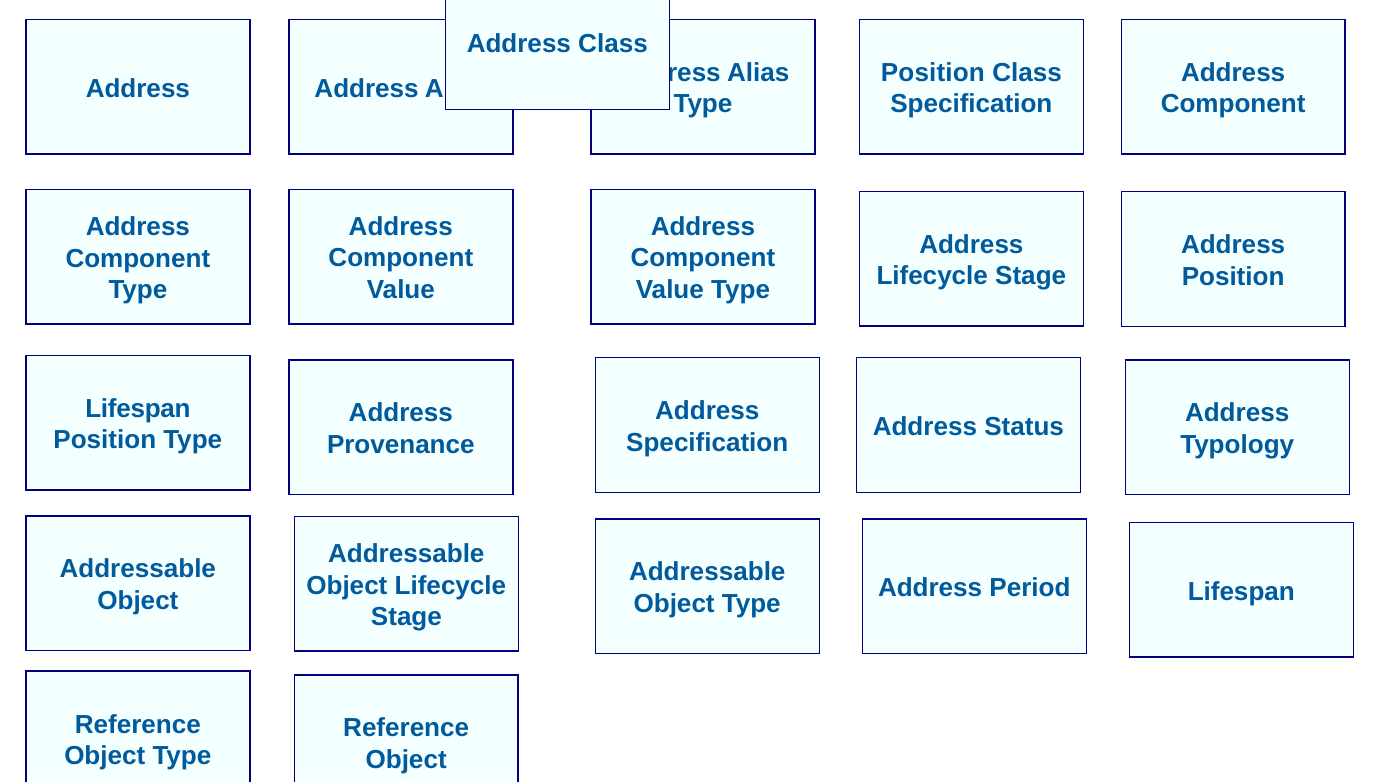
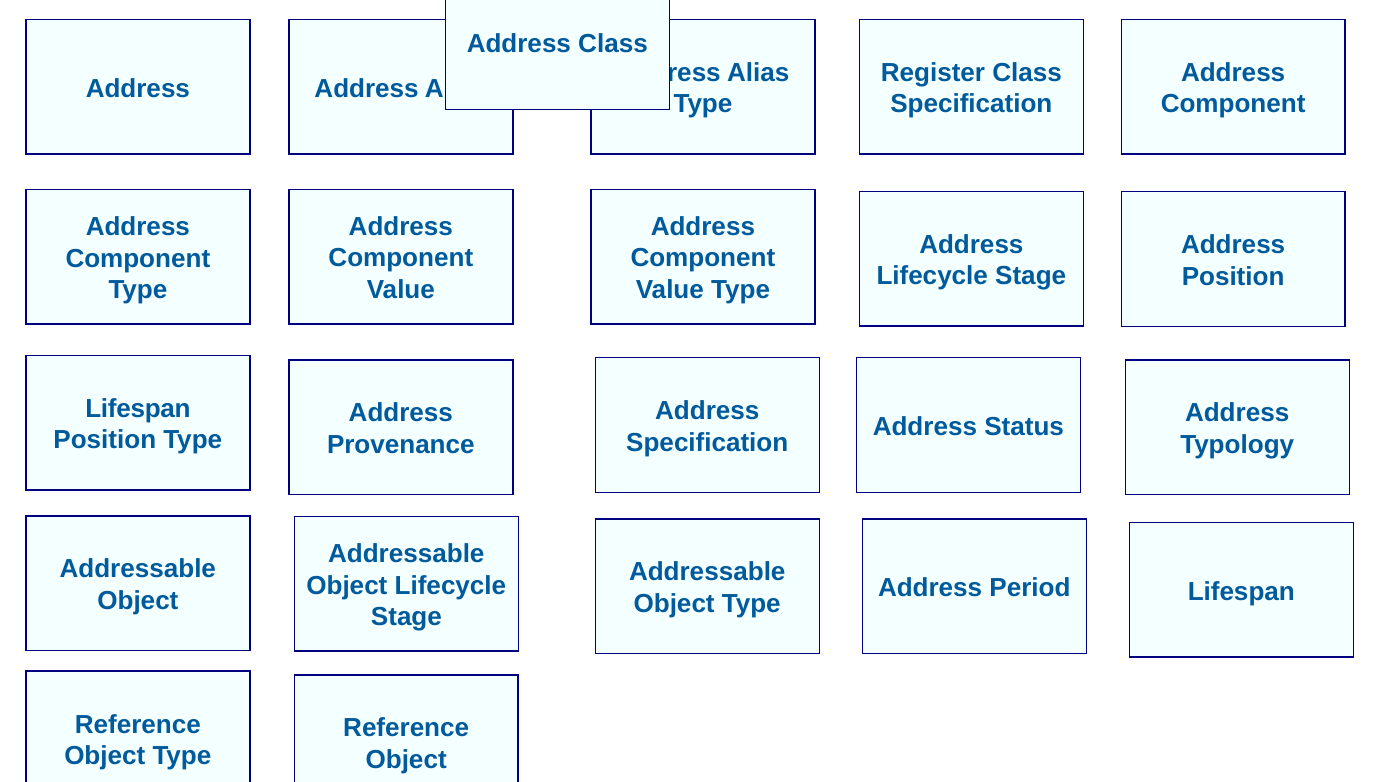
Position: Position -> Register (933, 73)
